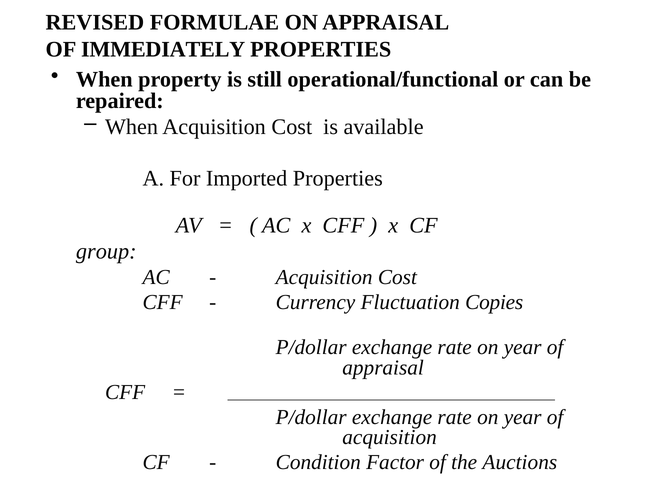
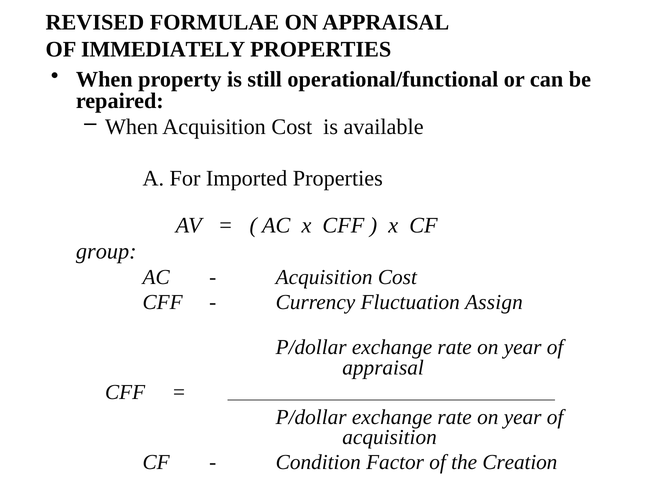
Copies: Copies -> Assign (494, 302)
Auctions: Auctions -> Creation (520, 462)
